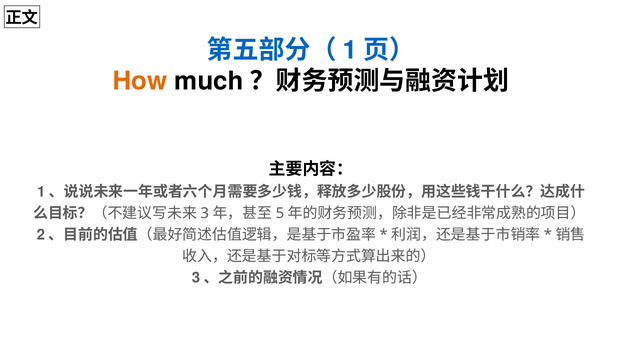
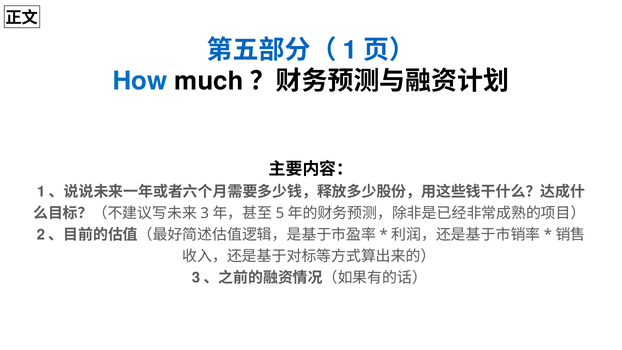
How colour: orange -> blue (140, 81)
